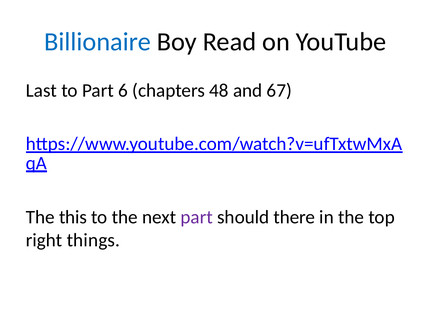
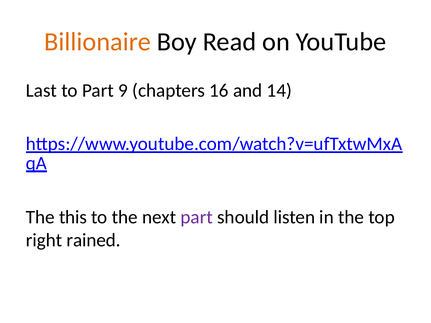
Billionaire colour: blue -> orange (98, 42)
6: 6 -> 9 (123, 90)
48: 48 -> 16 (219, 90)
67: 67 -> 14 (279, 90)
there: there -> listen (294, 217)
things: things -> rained (94, 240)
